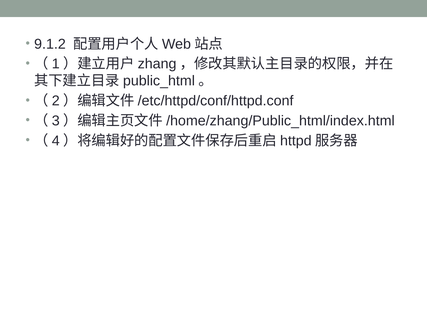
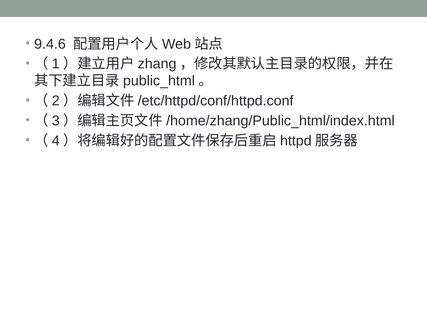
9.1.2: 9.1.2 -> 9.4.6 (50, 44)
